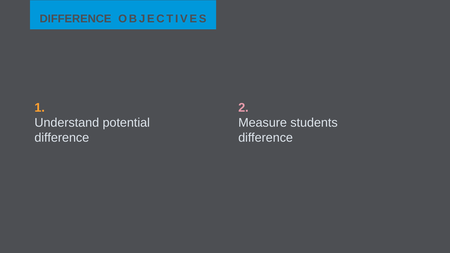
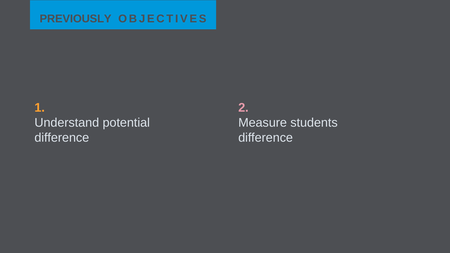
DIFFERENCE: DIFFERENCE -> PREVIOUSLY (76, 19)
